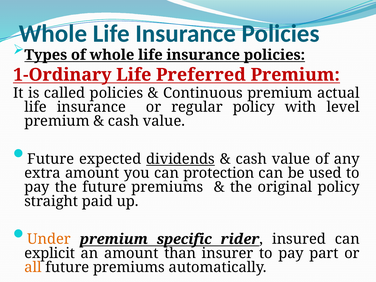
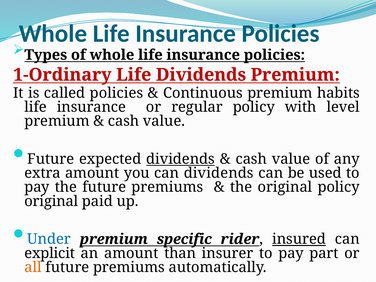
Life Preferred: Preferred -> Dividends (201, 75)
actual: actual -> habits (338, 93)
can protection: protection -> dividends (219, 173)
straight: straight -> original (51, 201)
Under colour: orange -> blue (49, 239)
insured underline: none -> present (299, 239)
